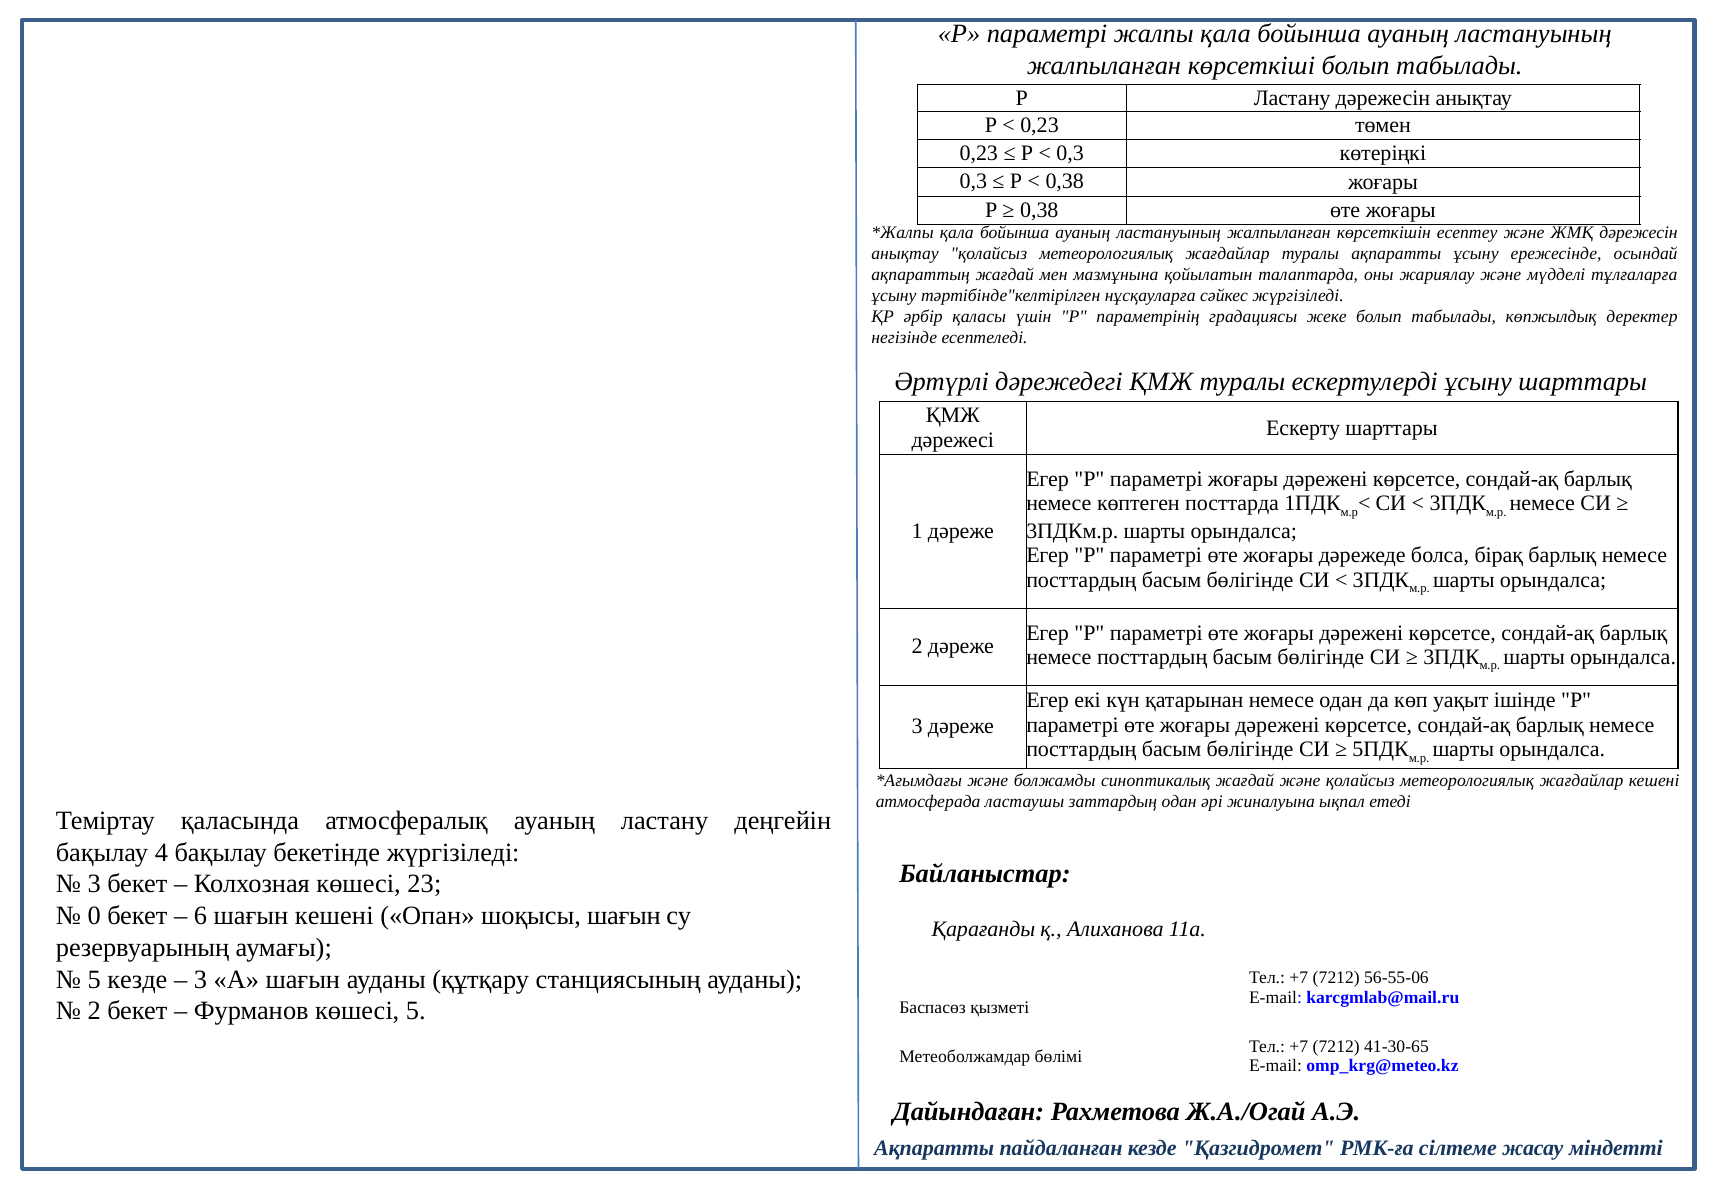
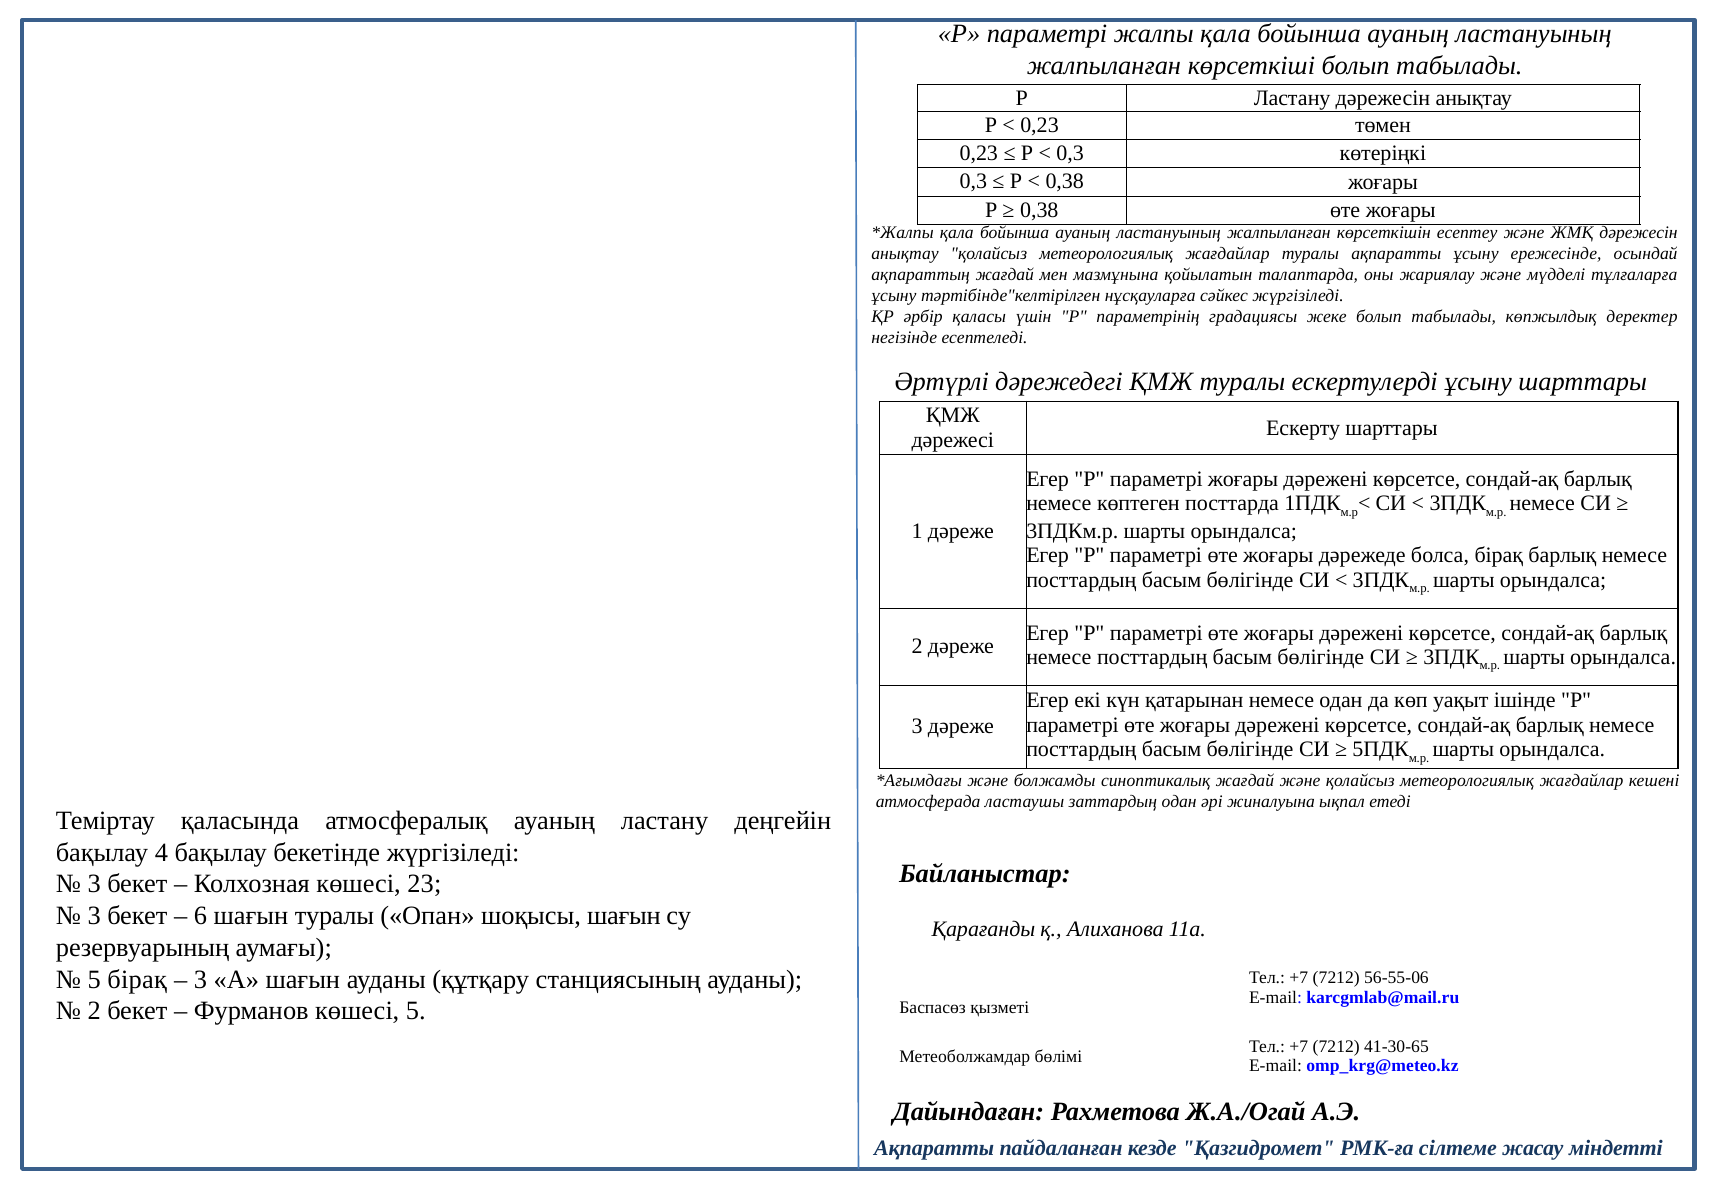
0: 0 -> 3 (94, 916)
шағын кешені: кешені -> туралы (334, 916)
5 кезде: кезде -> бірақ (137, 979)
